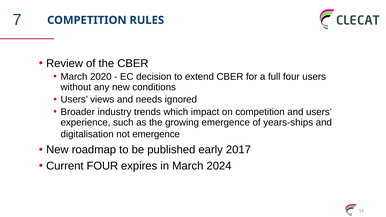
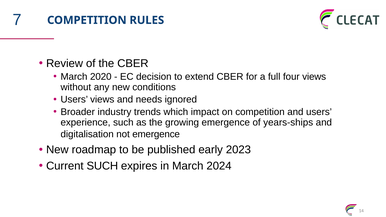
four users: users -> views (314, 77)
2017: 2017 -> 2023 (238, 150)
Current FOUR: FOUR -> SUCH (102, 166)
